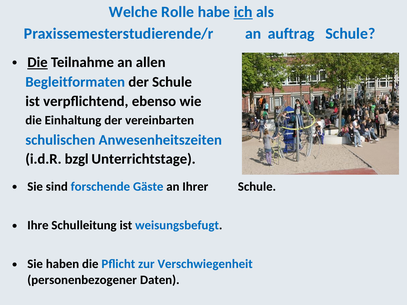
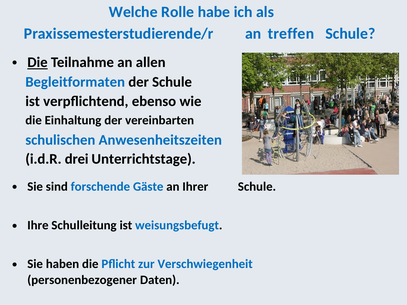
ich underline: present -> none (243, 12)
auftrag: auftrag -> treffen (291, 34)
bzgl: bzgl -> drei (77, 159)
